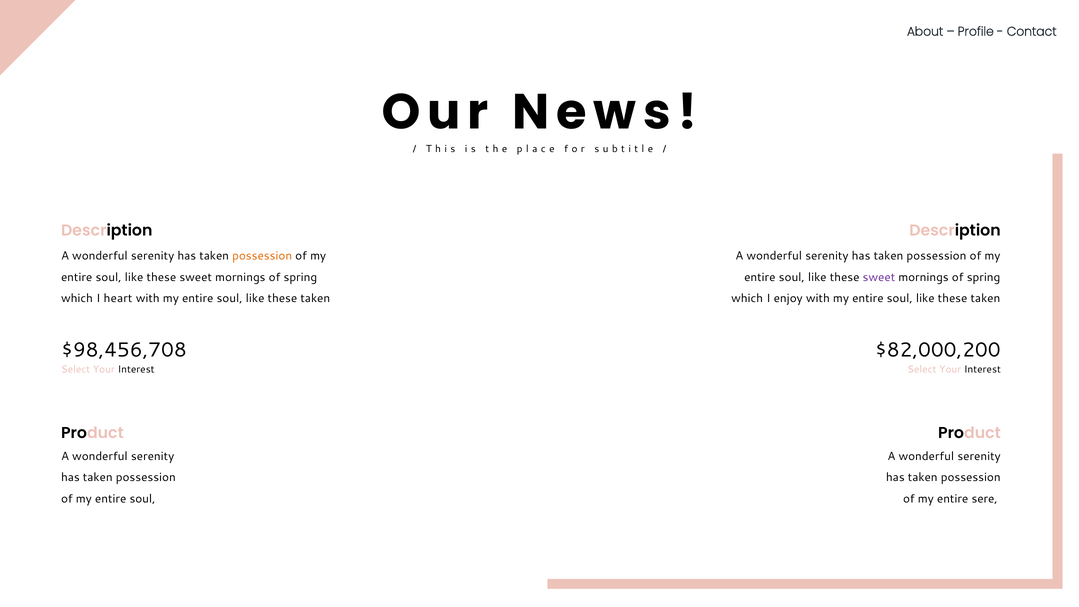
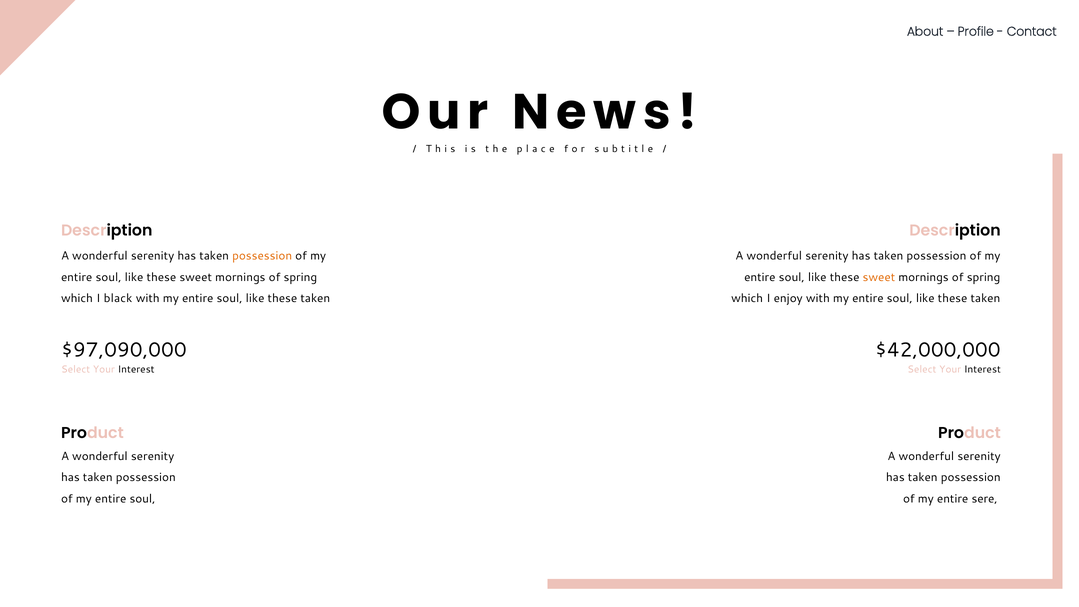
sweet colour: purple -> orange (879, 277)
heart: heart -> black (118, 298)
$98,456,708: $98,456,708 -> $97,090,000 (124, 350)
$82,000,200: $82,000,200 -> $42,000,000 (938, 350)
